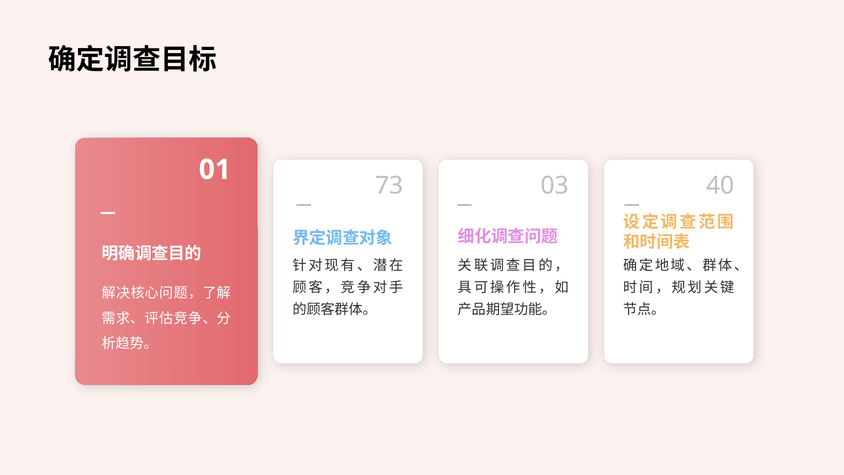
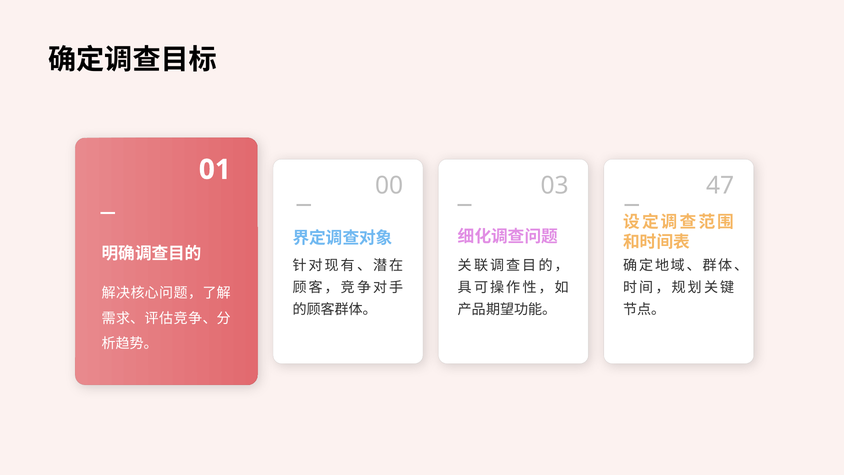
73: 73 -> 00 (389, 186)
40: 40 -> 47 (720, 186)
